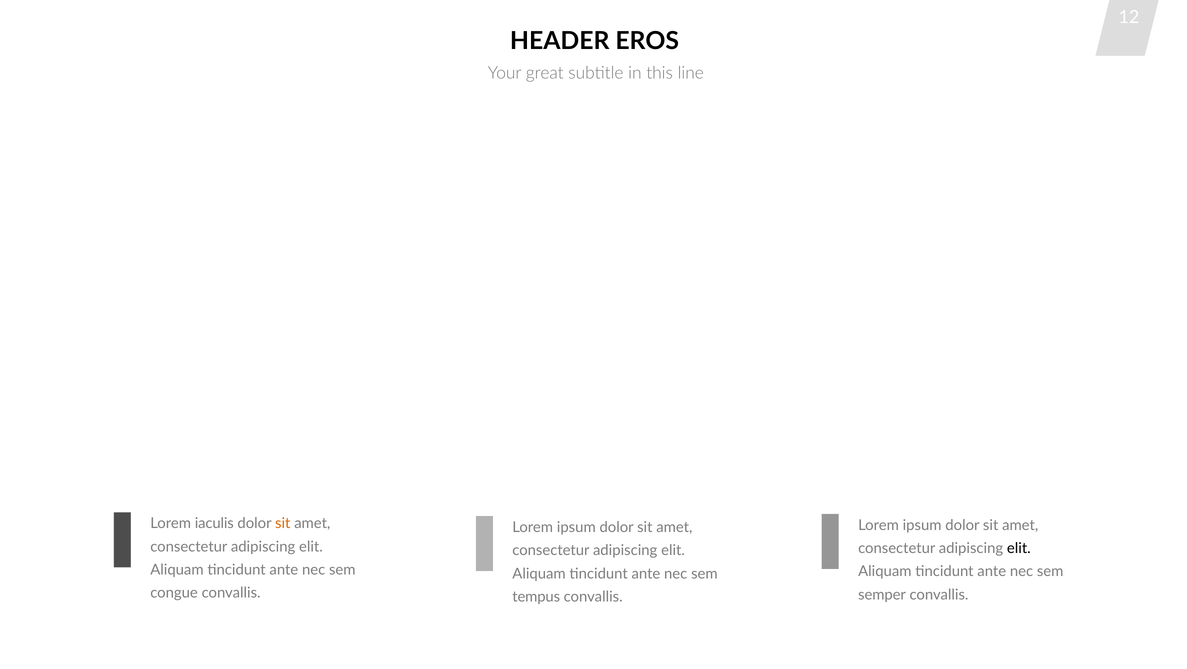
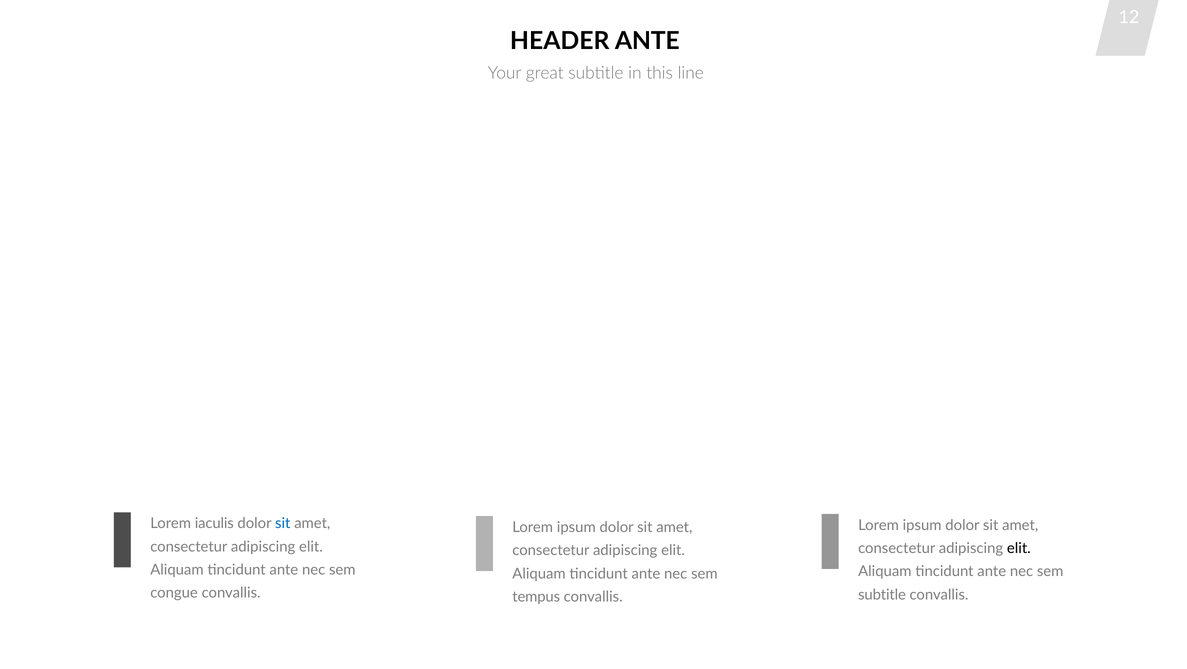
HEADER EROS: EROS -> ANTE (647, 41)
sit colour: orange -> blue (283, 524)
semper: semper -> subtitle (882, 595)
